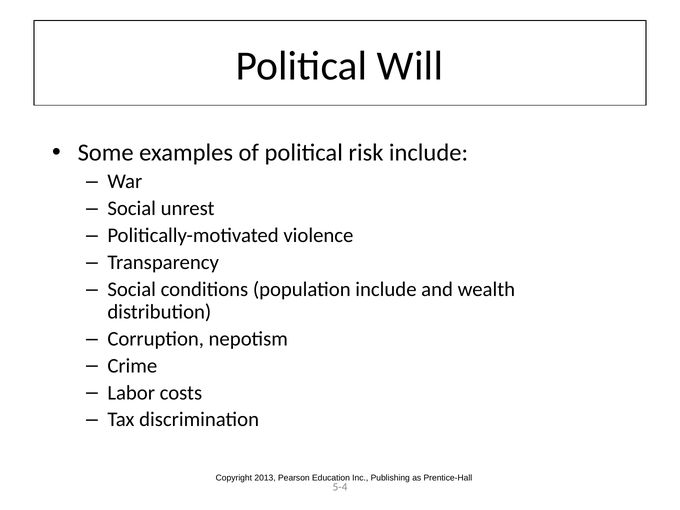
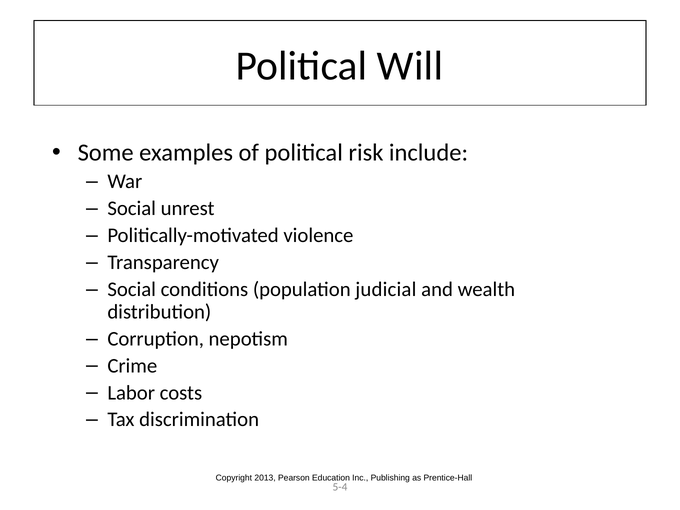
population include: include -> judicial (386, 289)
